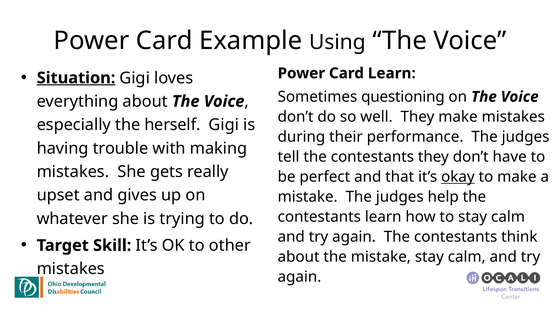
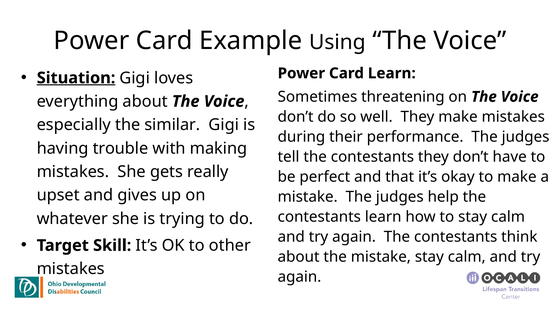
questioning: questioning -> threatening (403, 97)
herself: herself -> similar (172, 125)
okay underline: present -> none (458, 177)
